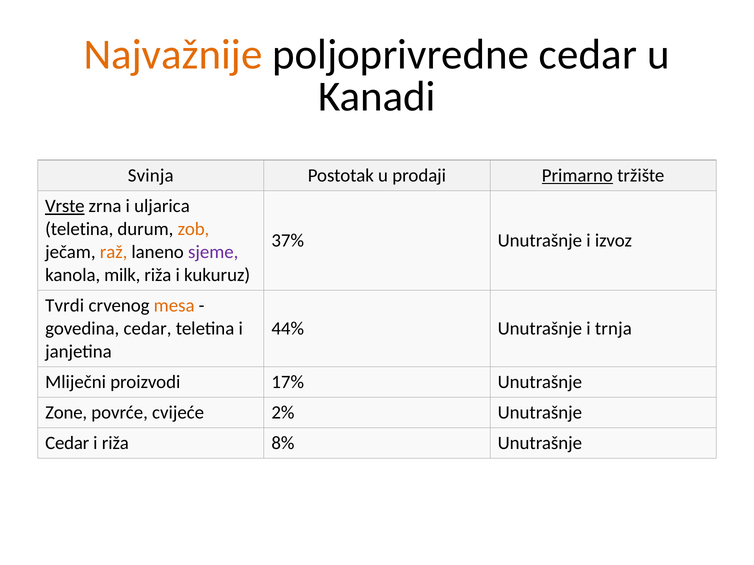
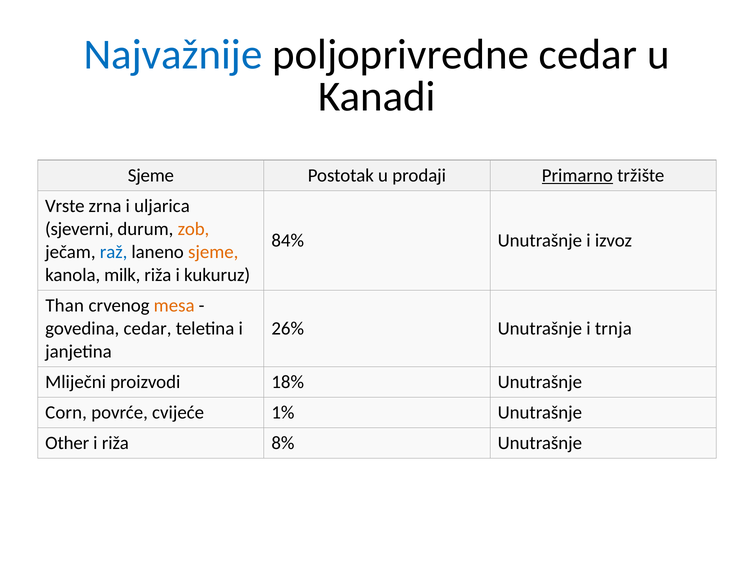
Najvažnije colour: orange -> blue (173, 55)
Svinja: Svinja -> Sjeme (151, 176)
Vrste underline: present -> none (65, 206)
teletina: teletina -> sjeverni (79, 229)
37%: 37% -> 84% (288, 241)
raž colour: orange -> blue (114, 252)
sjeme colour: purple -> orange (213, 252)
Tvrdi: Tvrdi -> Than (65, 306)
44%: 44% -> 26% (288, 329)
17%: 17% -> 18% (288, 382)
Zone: Zone -> Corn (66, 413)
2%: 2% -> 1% (283, 413)
Cedar: Cedar -> Other (67, 444)
